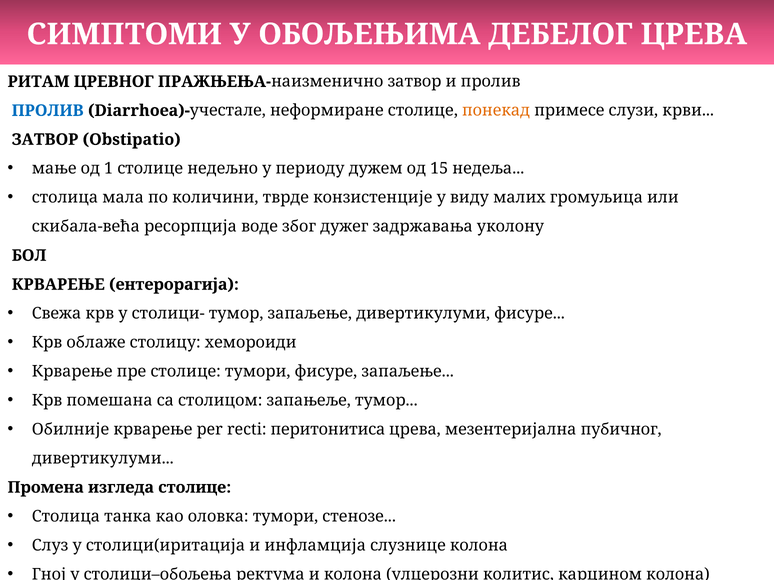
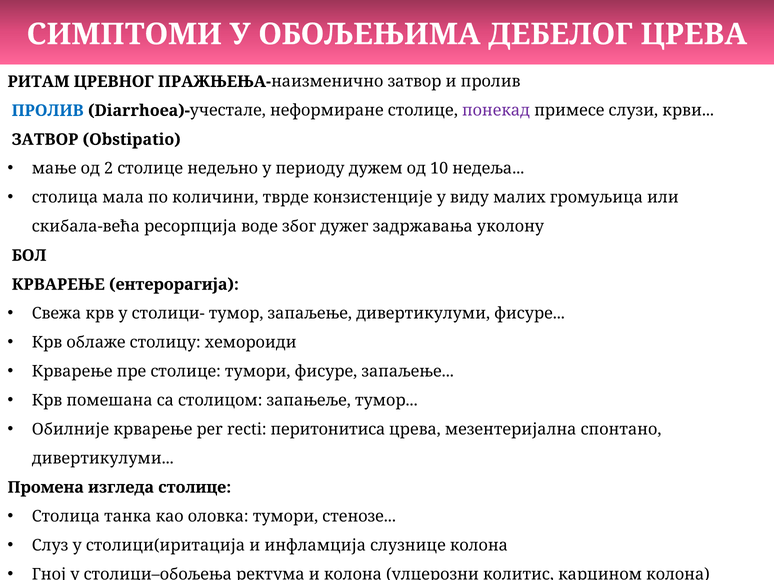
понекад colour: orange -> purple (496, 111)
1: 1 -> 2 (109, 169)
15: 15 -> 10 (439, 169)
пубичног: пубичног -> спонтано (621, 430)
